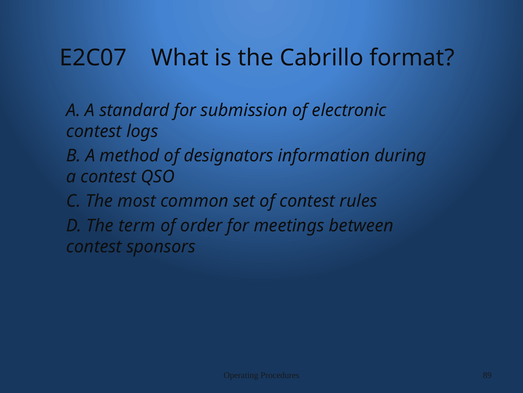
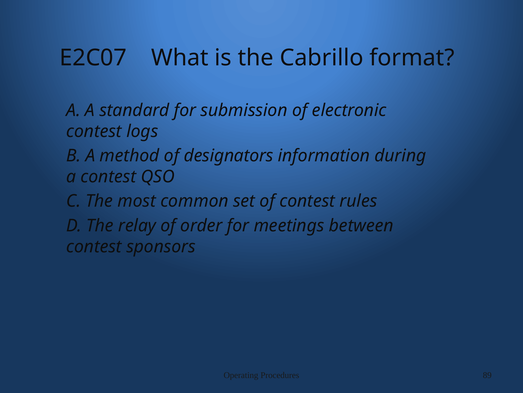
term: term -> relay (137, 225)
